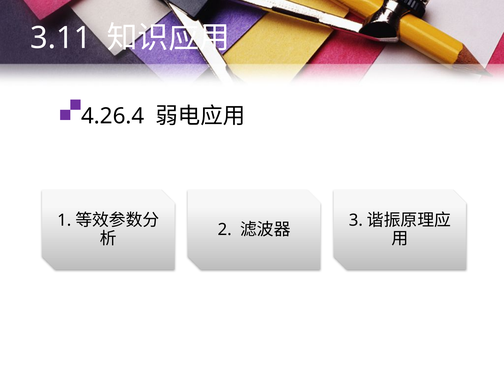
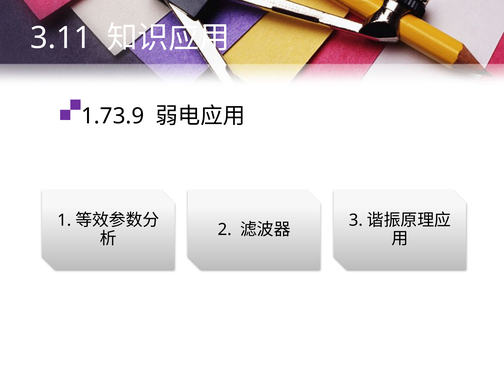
4.26.4: 4.26.4 -> 1.73.9 (113, 116)
